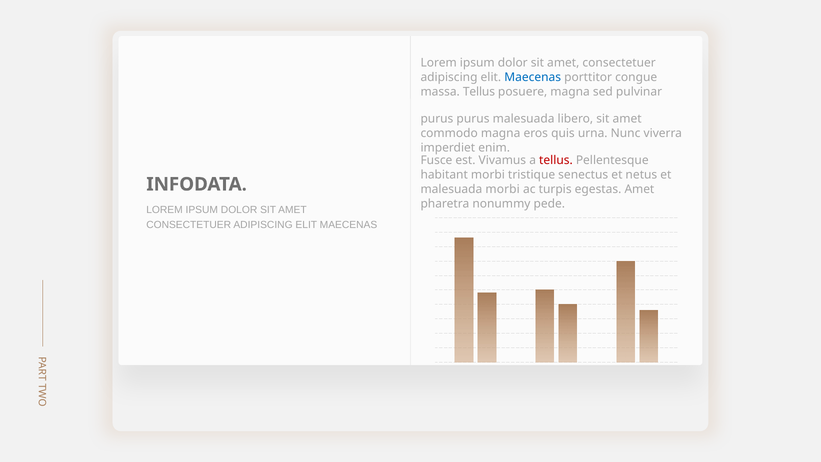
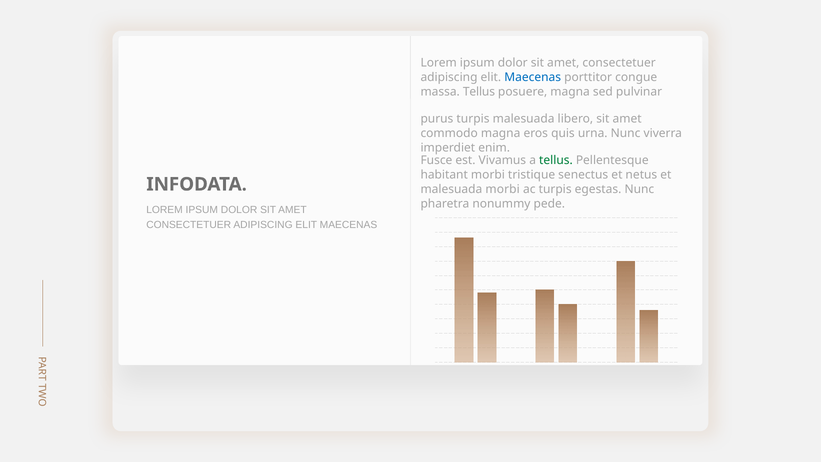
purus purus: purus -> turpis (473, 119)
tellus colour: red -> green (556, 160)
egestas Amet: Amet -> Nunc (639, 189)
